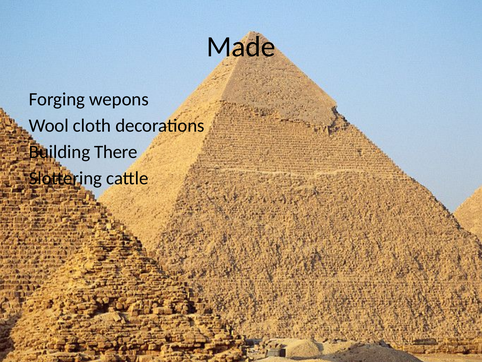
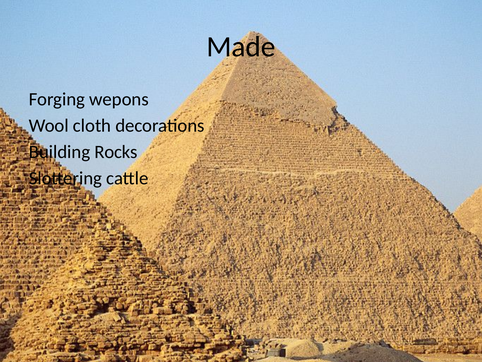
There: There -> Rocks (116, 152)
